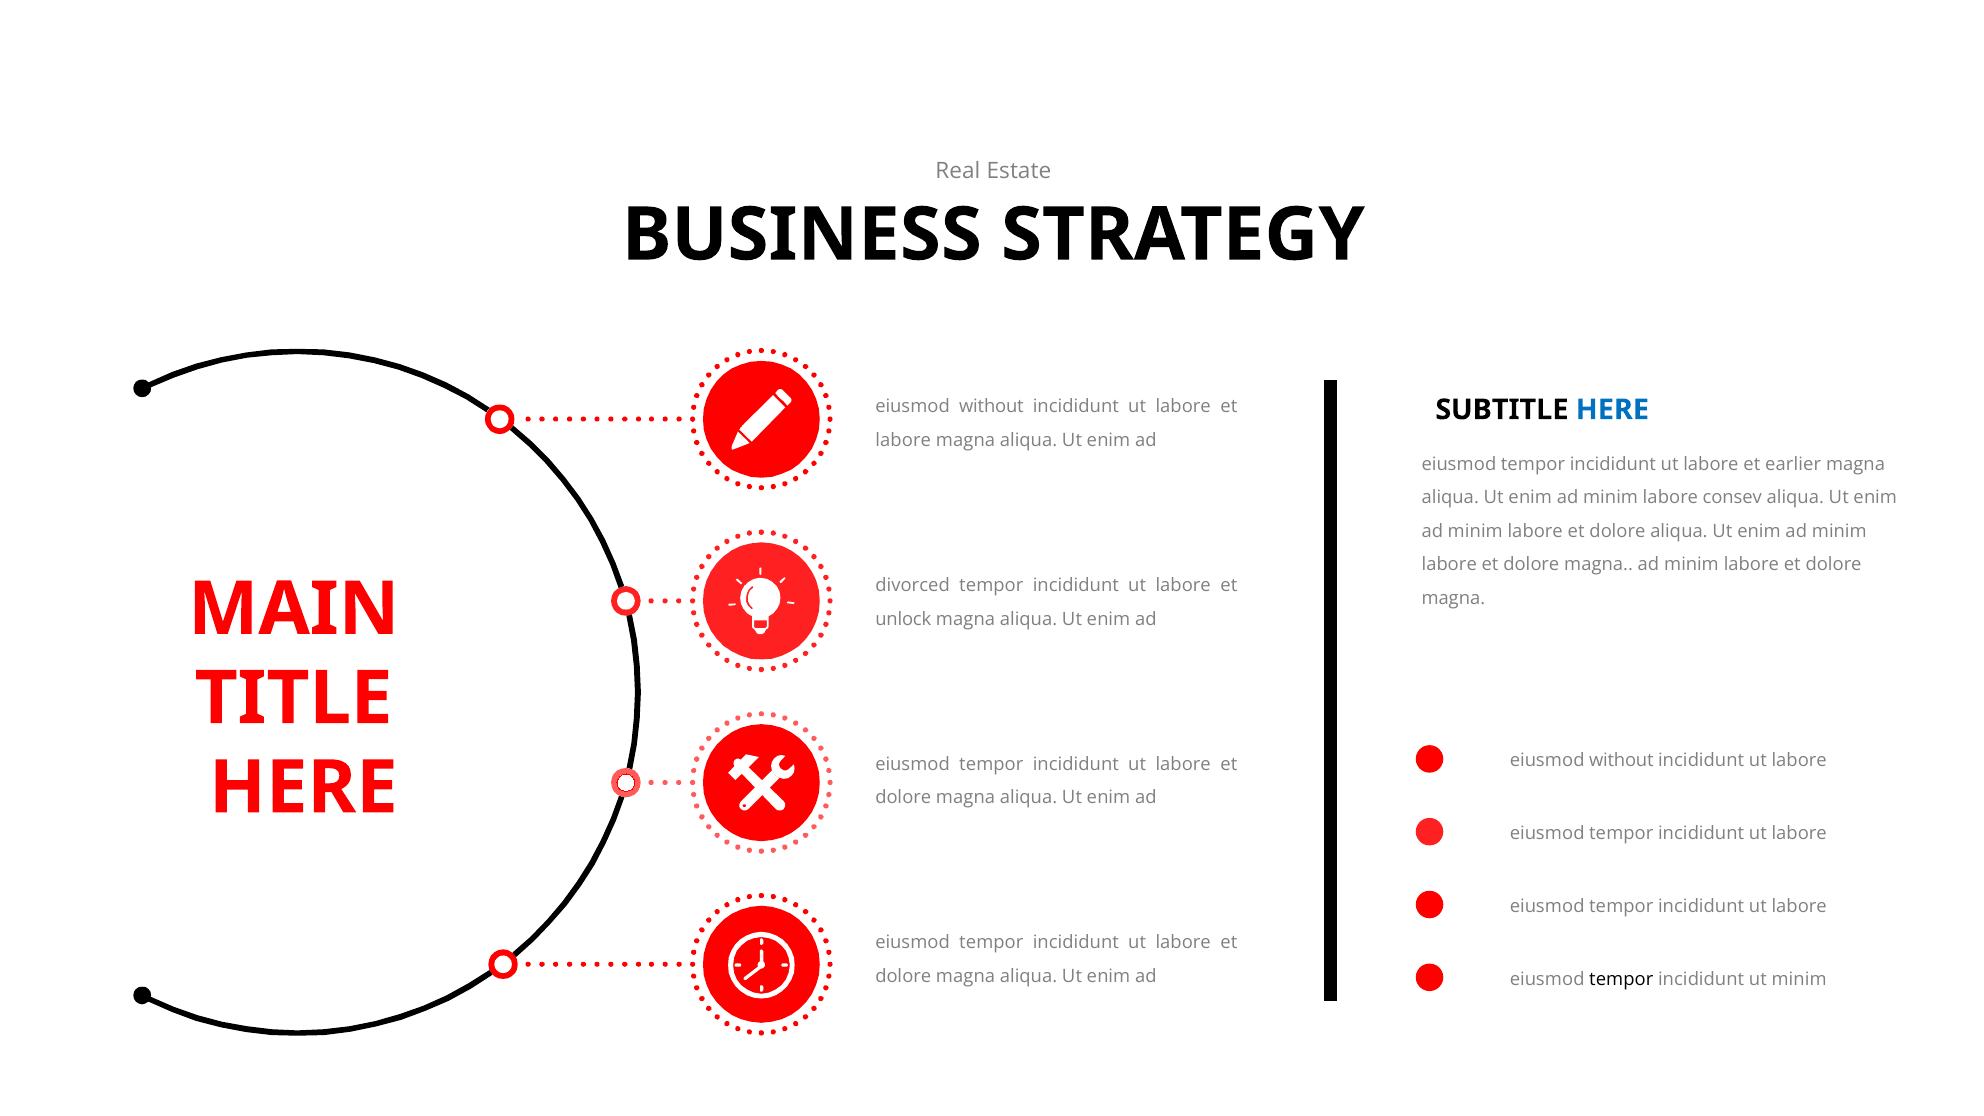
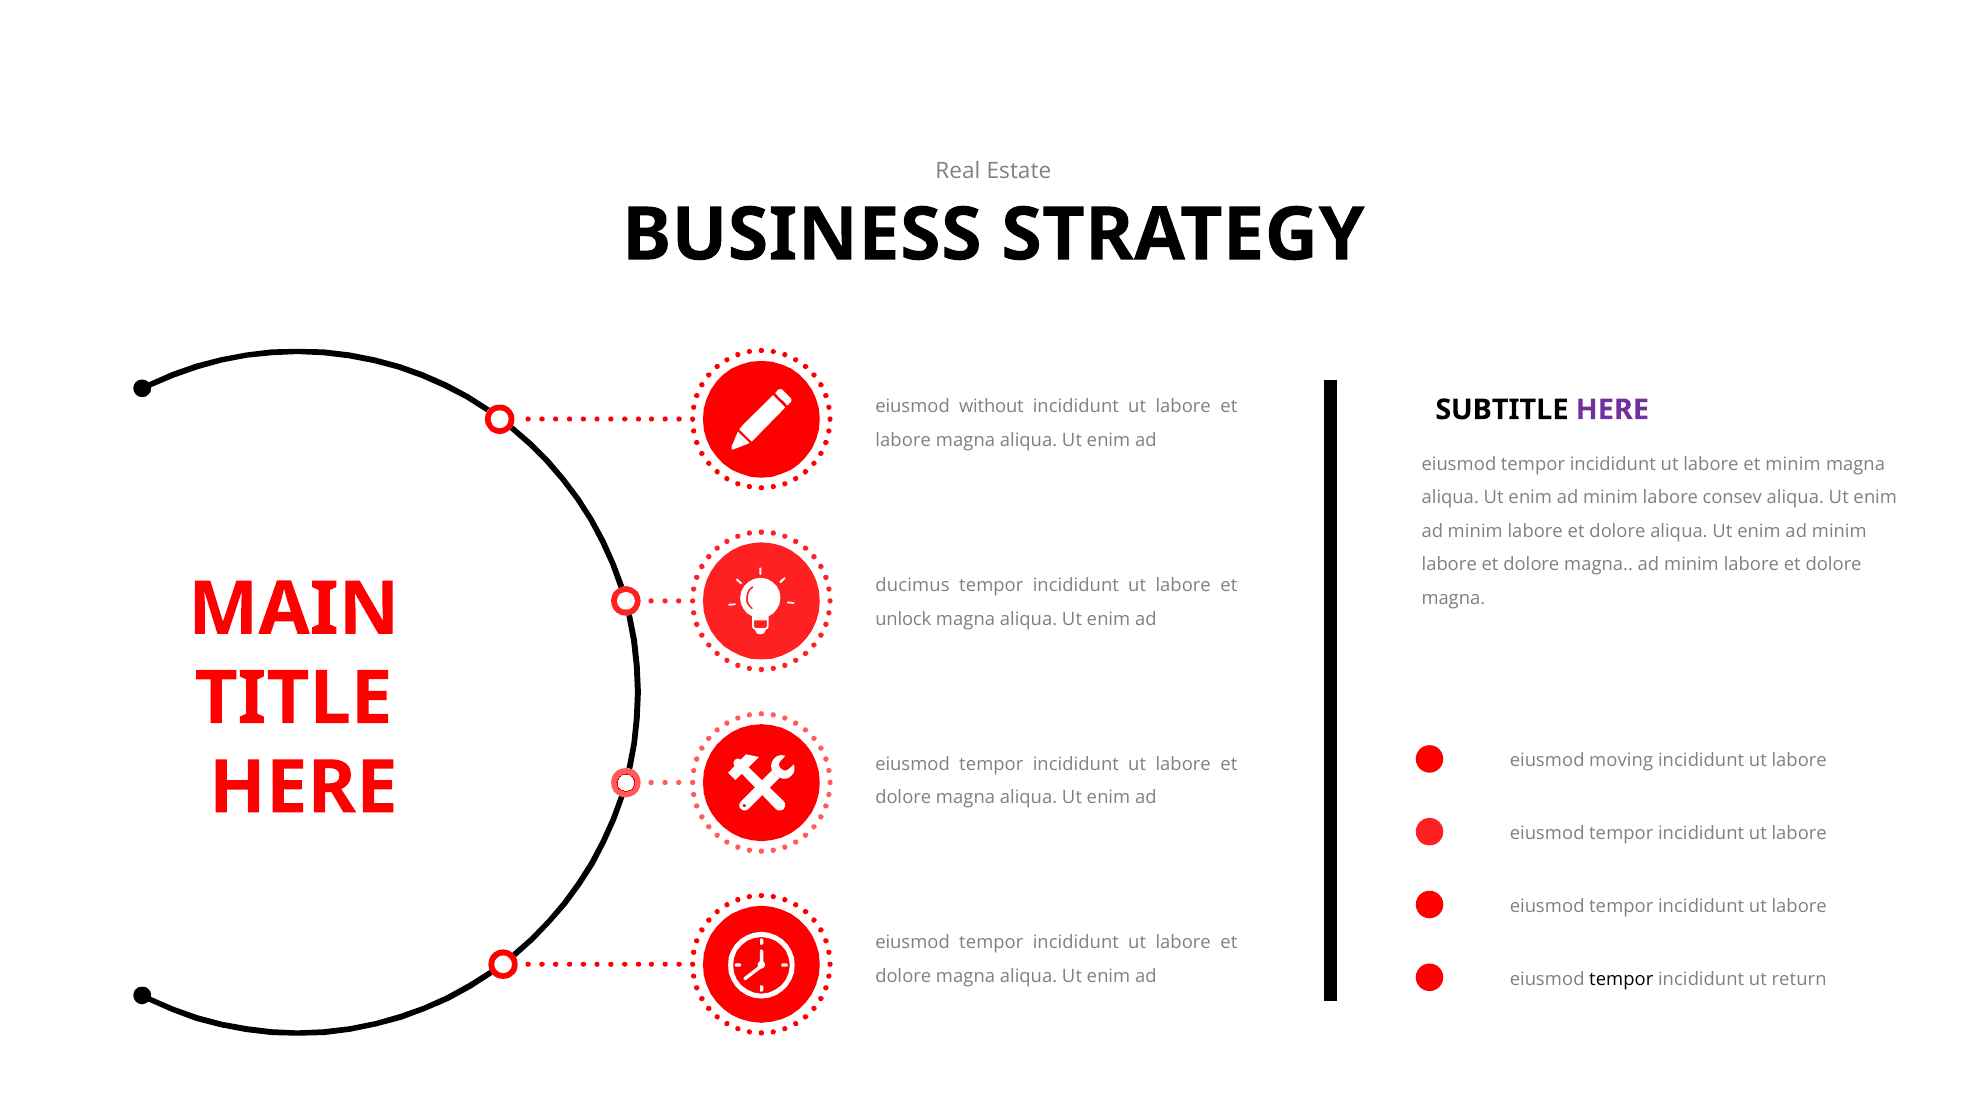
HERE colour: blue -> purple (1612, 410)
et earlier: earlier -> minim (1793, 464)
divorced: divorced -> ducimus (913, 585)
without: without -> moving (1621, 761)
ut minim: minim -> return (1799, 979)
